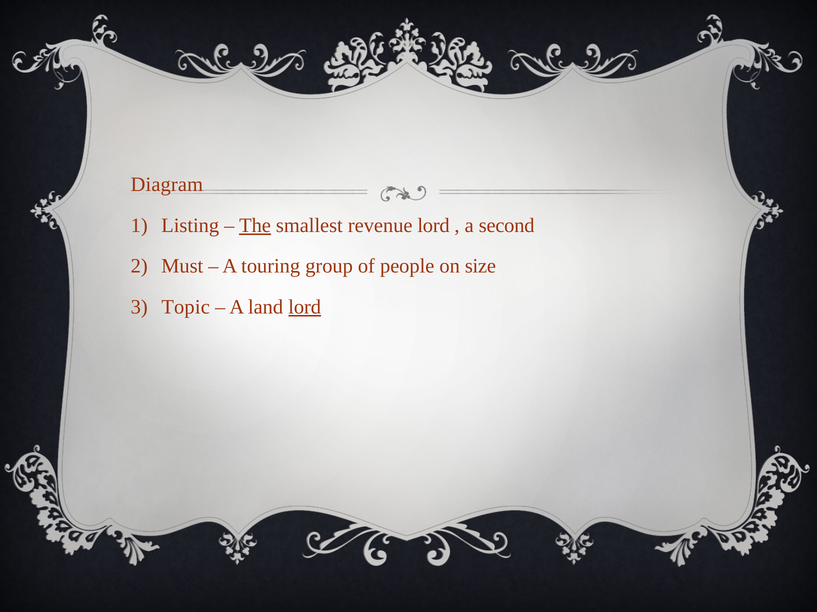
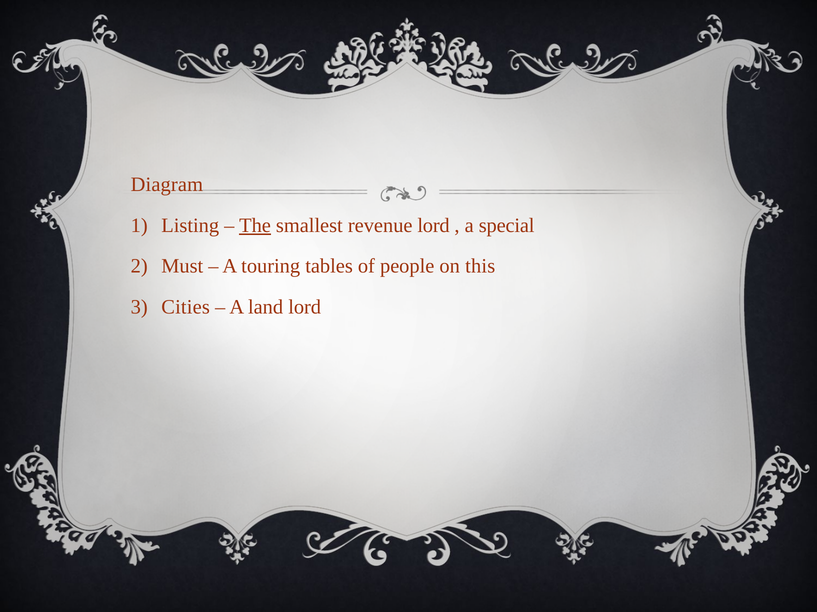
second: second -> special (507, 226)
group: group -> tables (329, 267)
size: size -> this (480, 267)
Topic: Topic -> Cities (186, 307)
lord underline: present -> none (305, 307)
